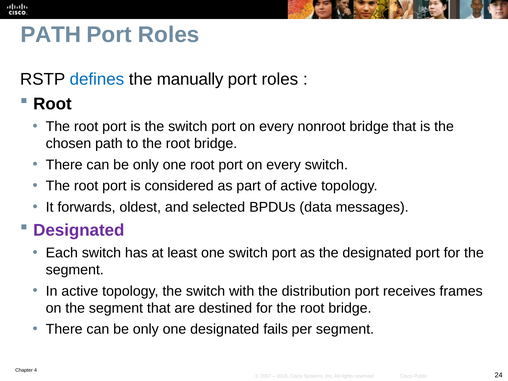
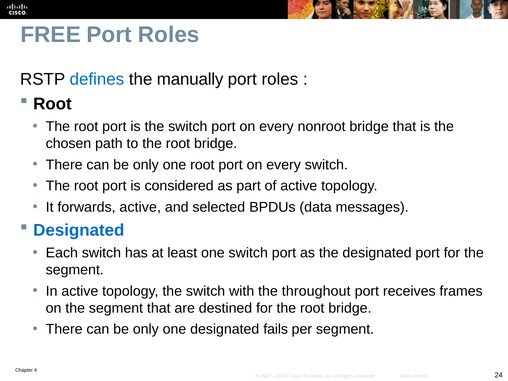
PATH: PATH -> FREE (51, 35)
forwards oldest: oldest -> active (140, 207)
Designated colour: purple -> blue (79, 230)
distribution: distribution -> throughout (316, 291)
